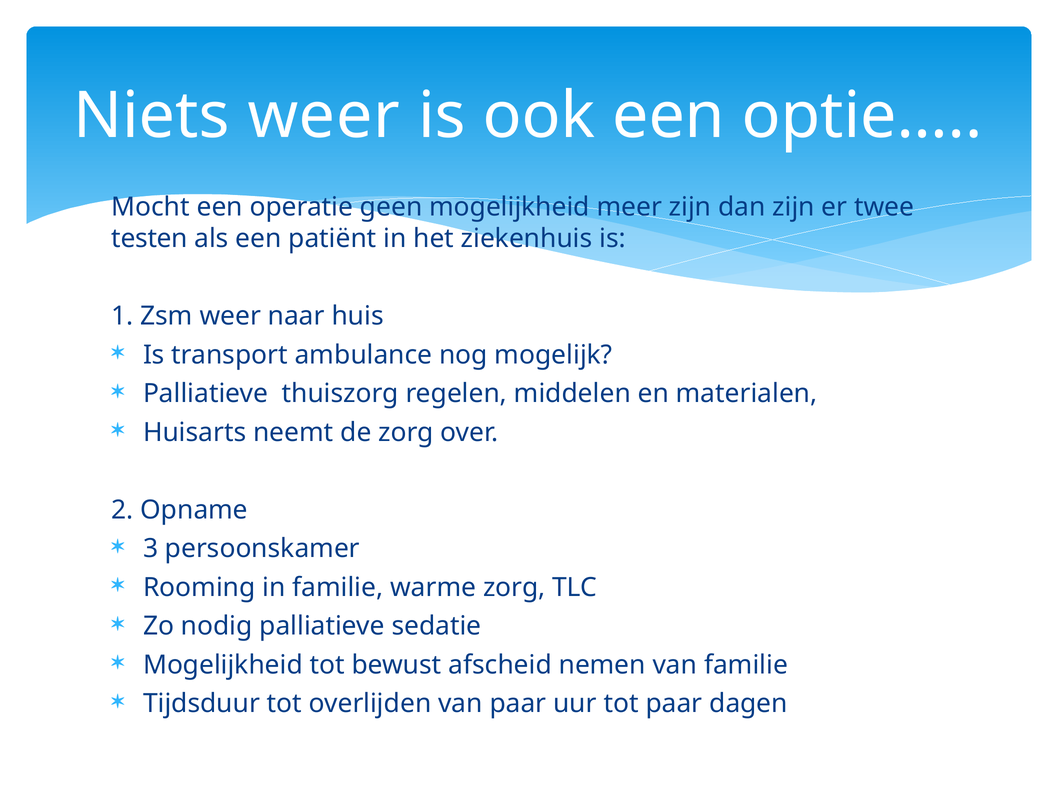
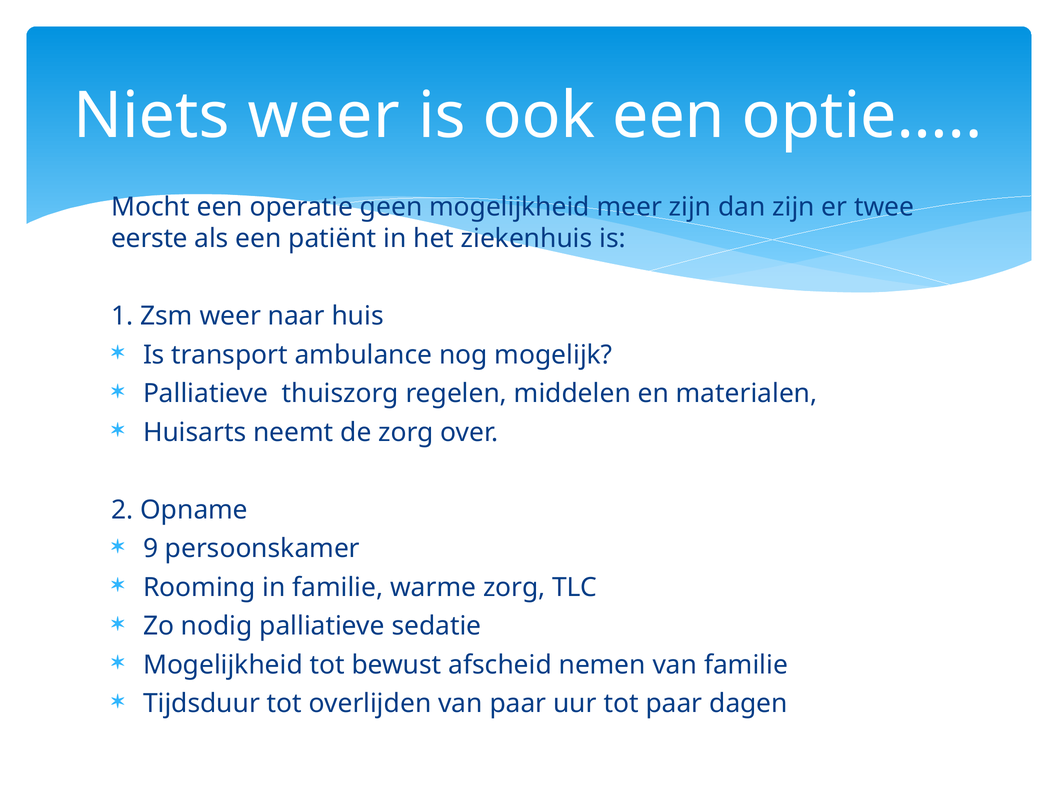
testen: testen -> eerste (150, 239)
3: 3 -> 9 (151, 549)
